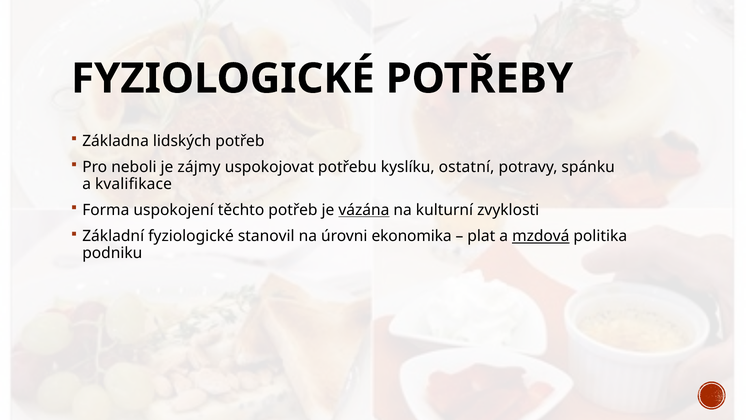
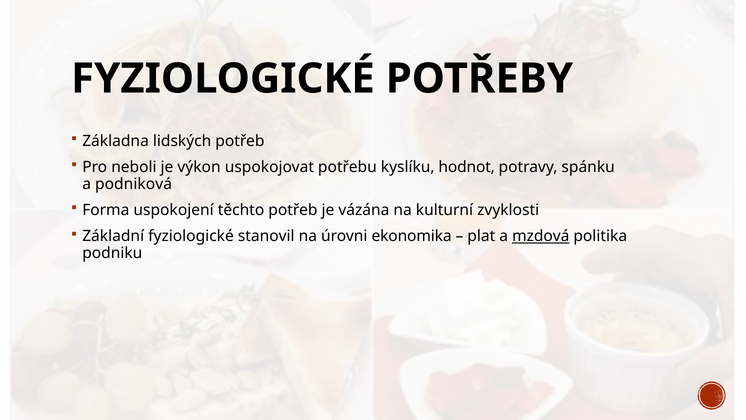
zájmy: zájmy -> výkon (199, 167)
ostatní: ostatní -> hodnot (467, 167)
kvalifikace: kvalifikace -> podniková (134, 184)
vázána underline: present -> none (364, 210)
